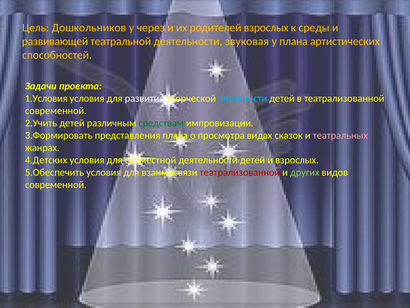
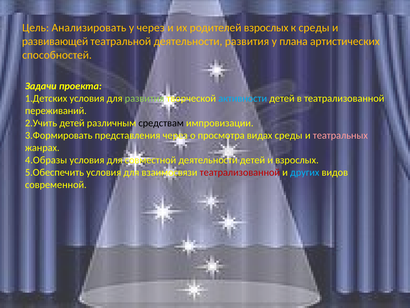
Дошкольников: Дошкольников -> Анализировать (89, 28)
деятельности звуковая: звуковая -> развития (247, 41)
1.Условия: 1.Условия -> 1.Детских (46, 98)
развития colour: white -> light green (145, 98)
современной: современной -> переживаний (56, 111)
средствам colour: green -> black (161, 123)
представления плана: плана -> через (175, 135)
видах сказок: сказок -> среды (289, 135)
4.Детских: 4.Детских -> 4.Образы (46, 160)
других colour: light green -> light blue (305, 172)
